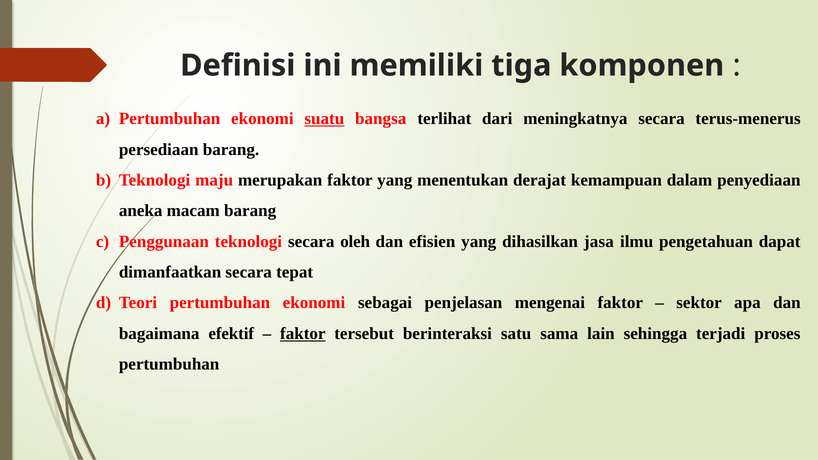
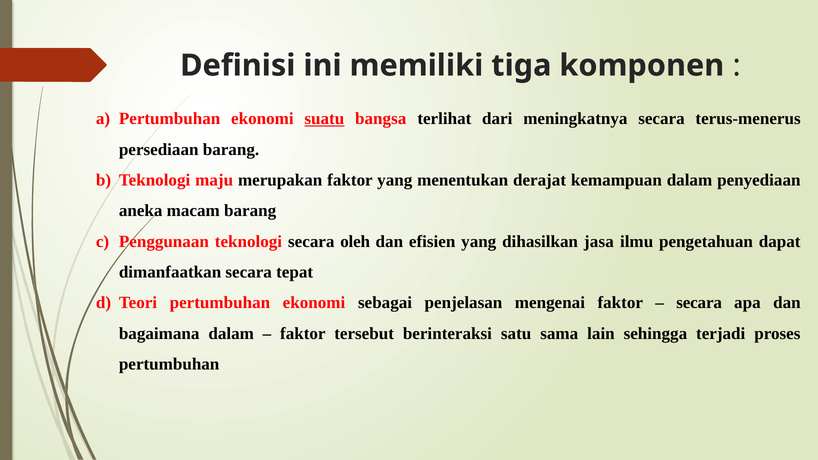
sektor: sektor -> secara (699, 303)
bagaimana efektif: efektif -> dalam (231, 334)
faktor underline: present -> none (303, 334)
